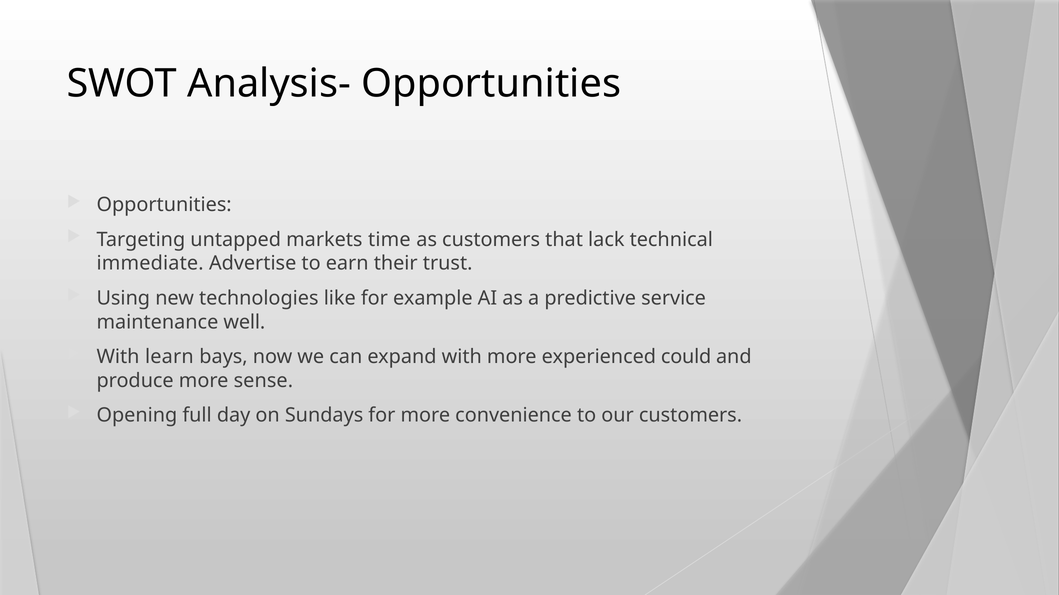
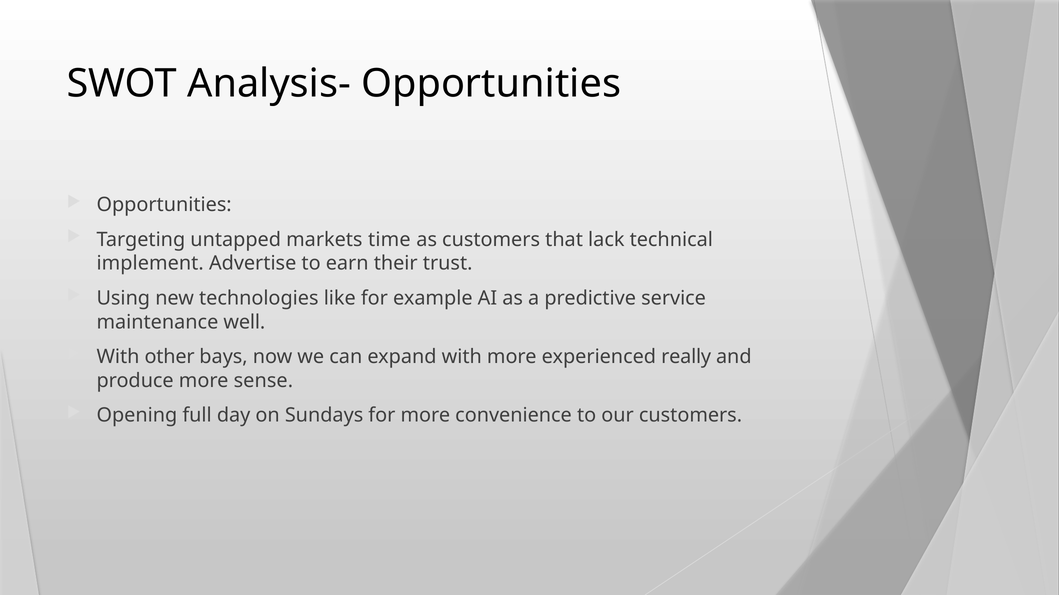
immediate: immediate -> implement (150, 264)
learn: learn -> other (170, 357)
could: could -> really (686, 357)
